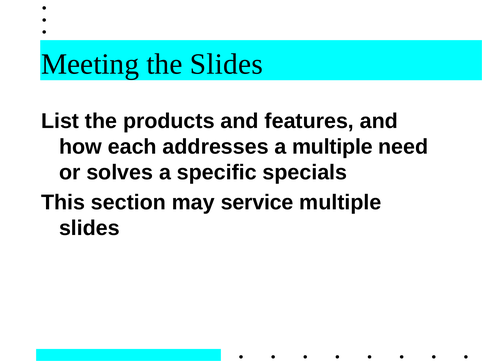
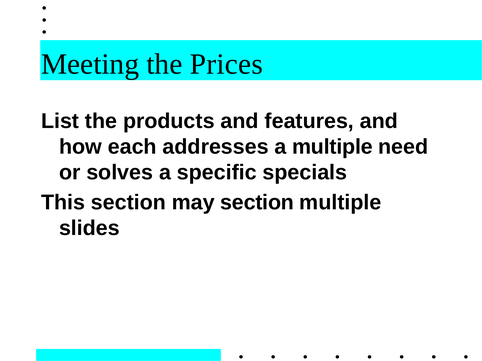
the Slides: Slides -> Prices (226, 64)
may service: service -> section (257, 203)
